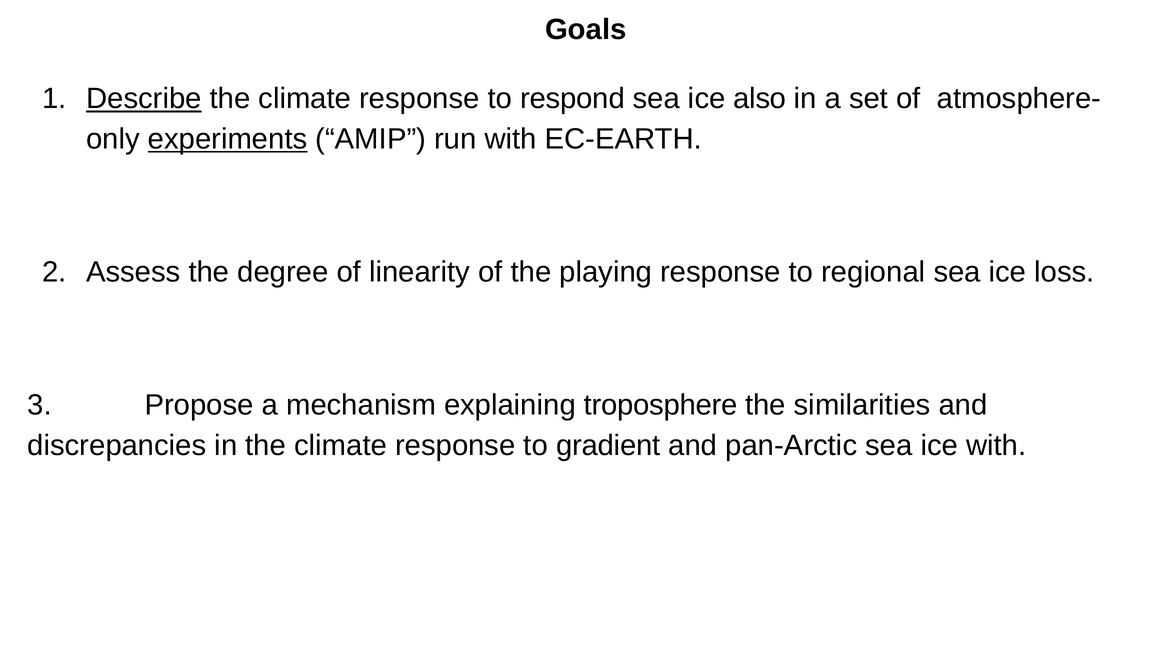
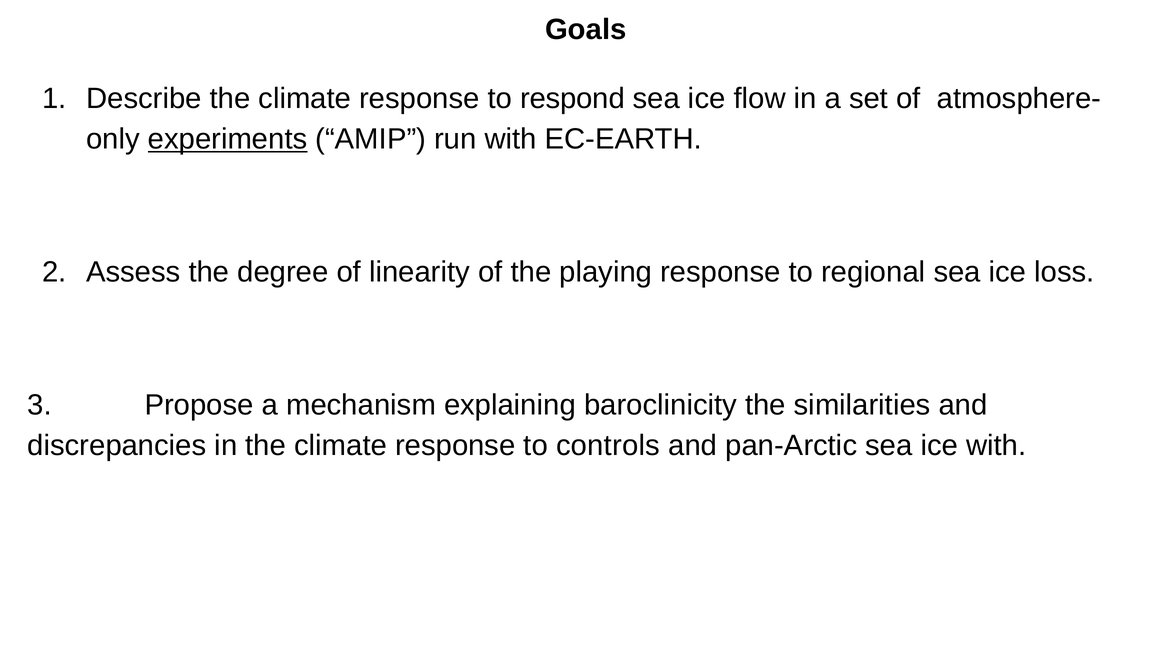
Describe underline: present -> none (144, 99)
also: also -> flow (760, 99)
troposphere: troposphere -> baroclinicity (661, 405)
gradient: gradient -> controls (608, 445)
